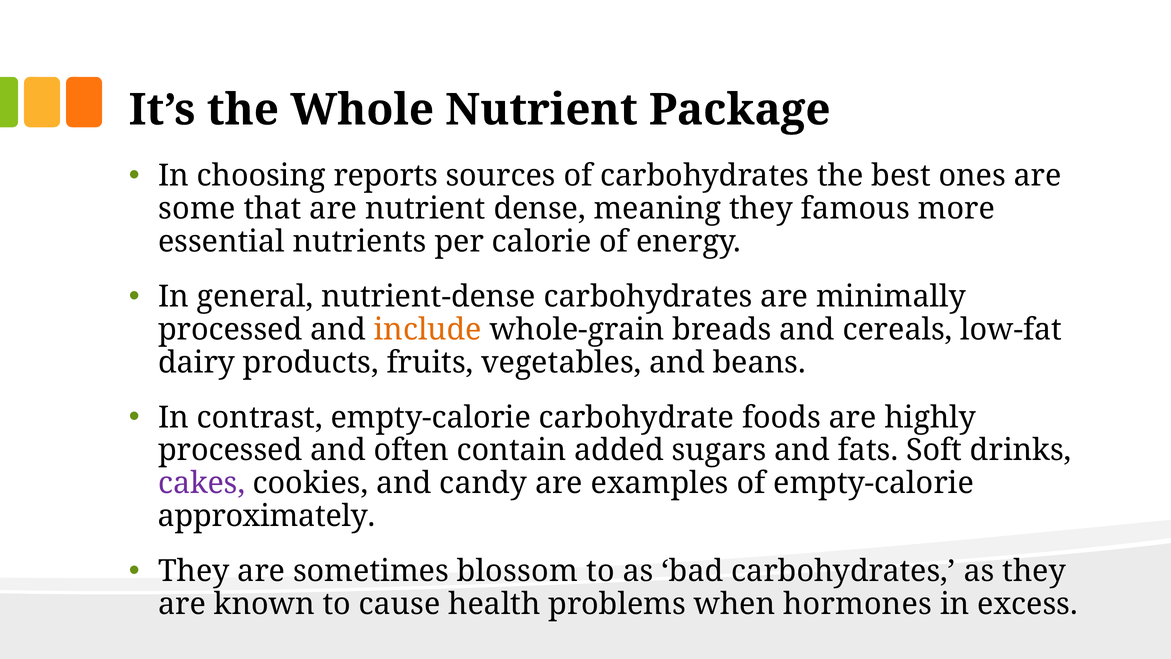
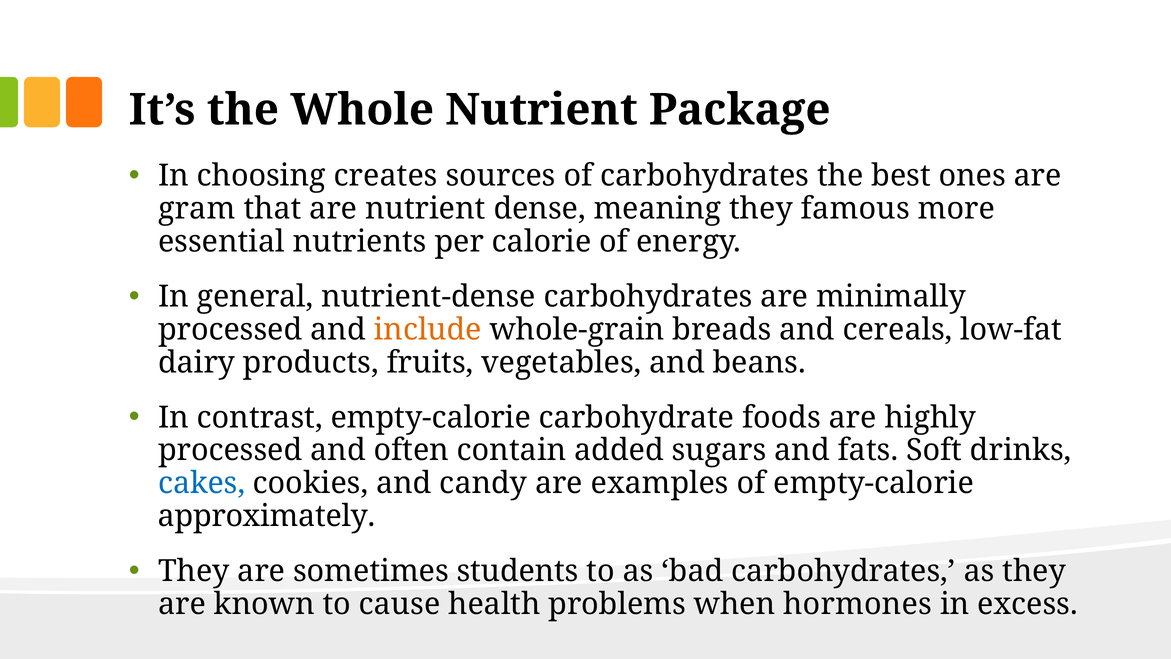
reports: reports -> creates (386, 176)
some: some -> gram (197, 209)
cakes colour: purple -> blue (202, 483)
blossom: blossom -> students (518, 571)
